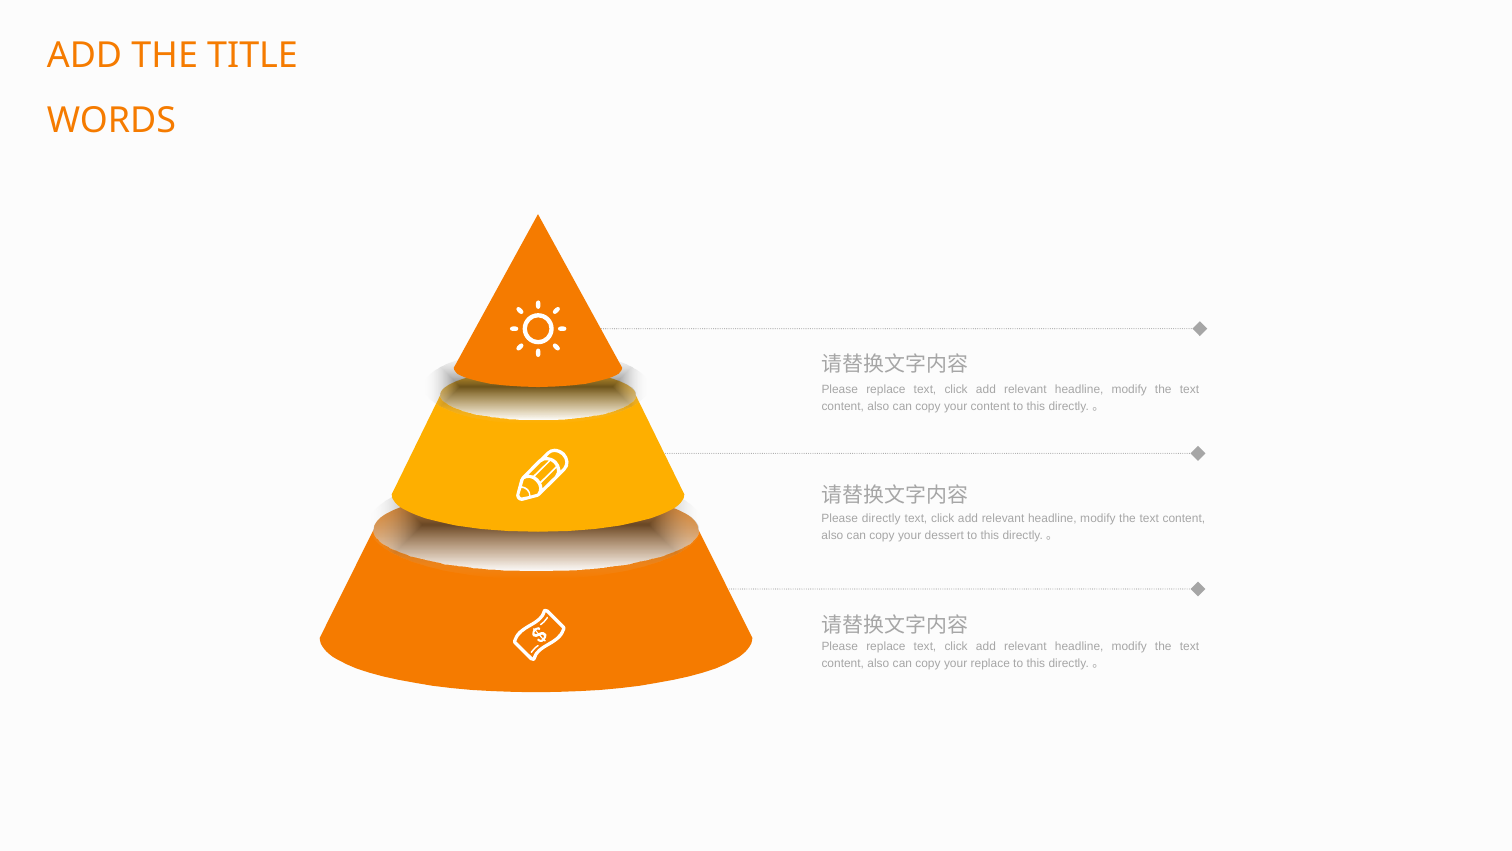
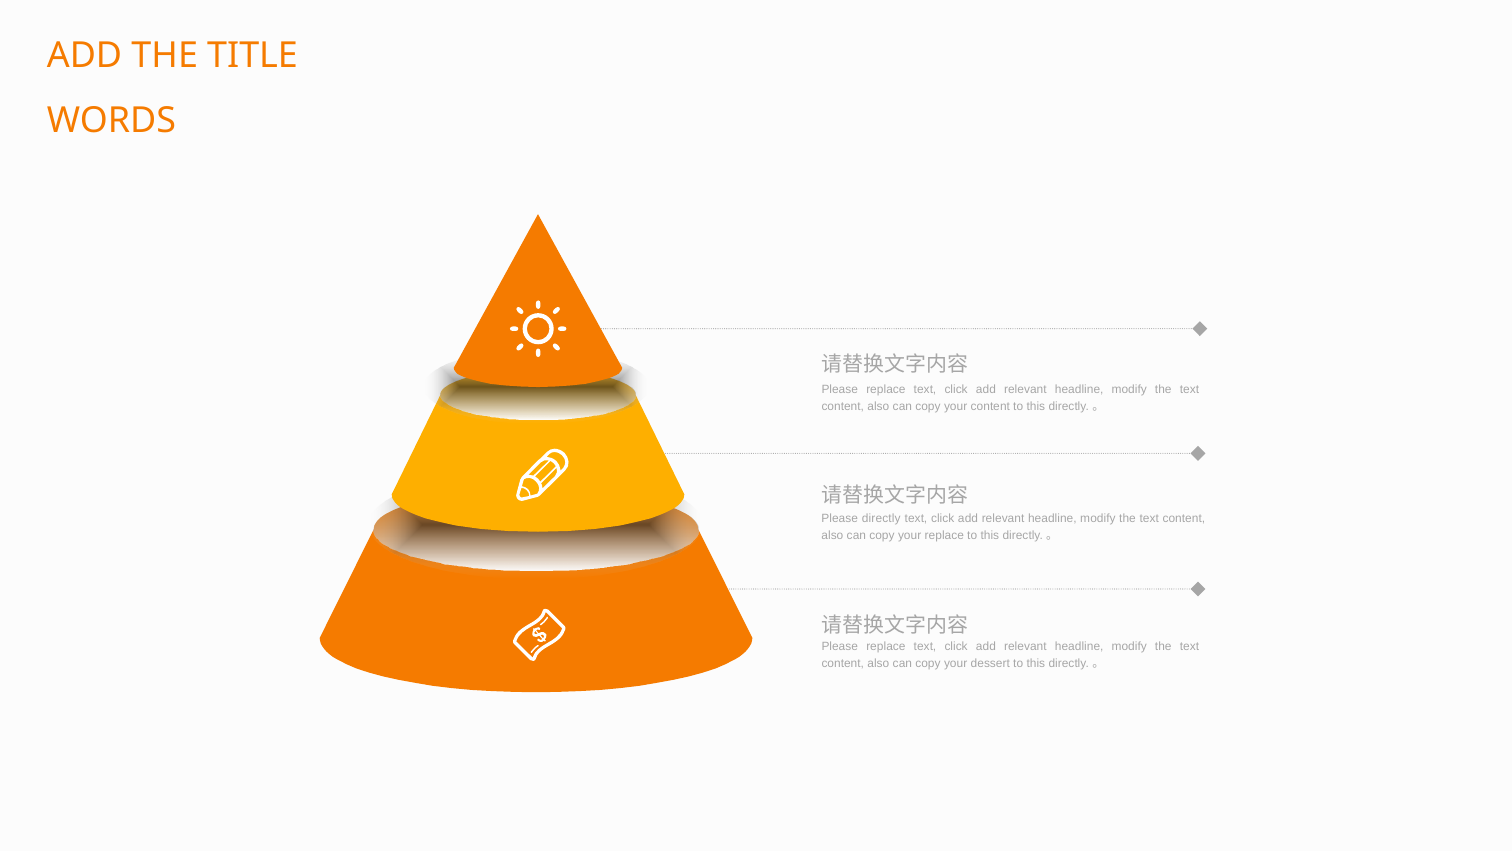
your dessert: dessert -> replace (944, 535)
your replace: replace -> dessert (990, 664)
